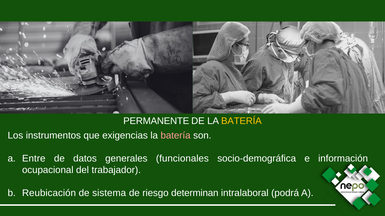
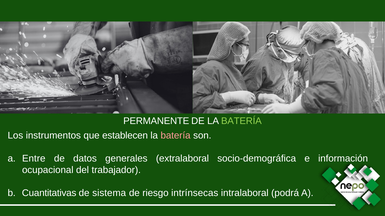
BATERÍA colour: yellow -> light green (241, 121)
exigencias: exigencias -> establecen (125, 136)
funcionales: funcionales -> extralaboral (182, 159)
Reubicación: Reubicación -> Cuantitativas (49, 194)
determinan: determinan -> intrínsecas (195, 194)
